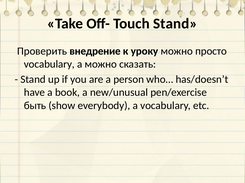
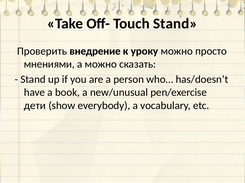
vocabulary: vocabulary -> мнениями (49, 64)
быть: быть -> дети (35, 106)
